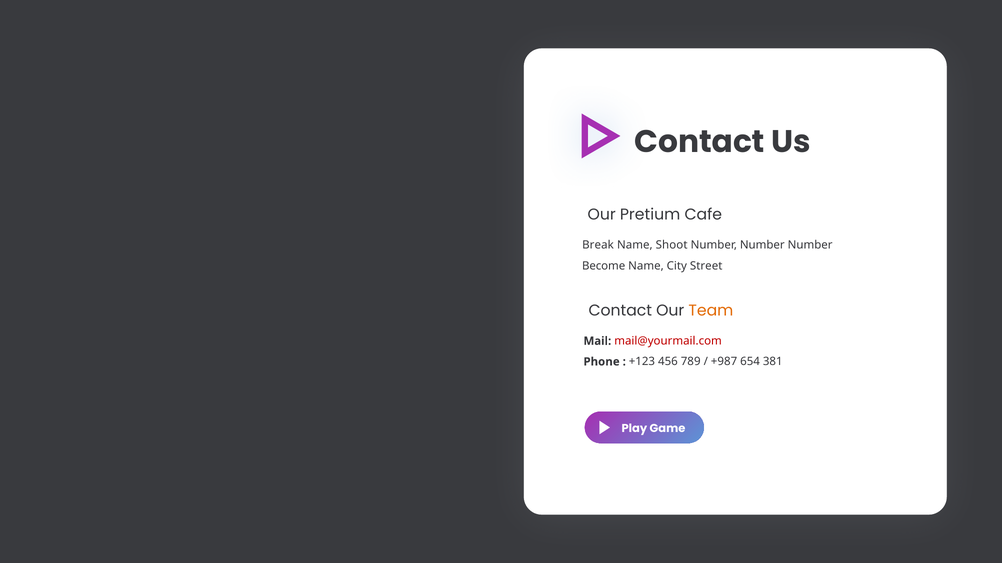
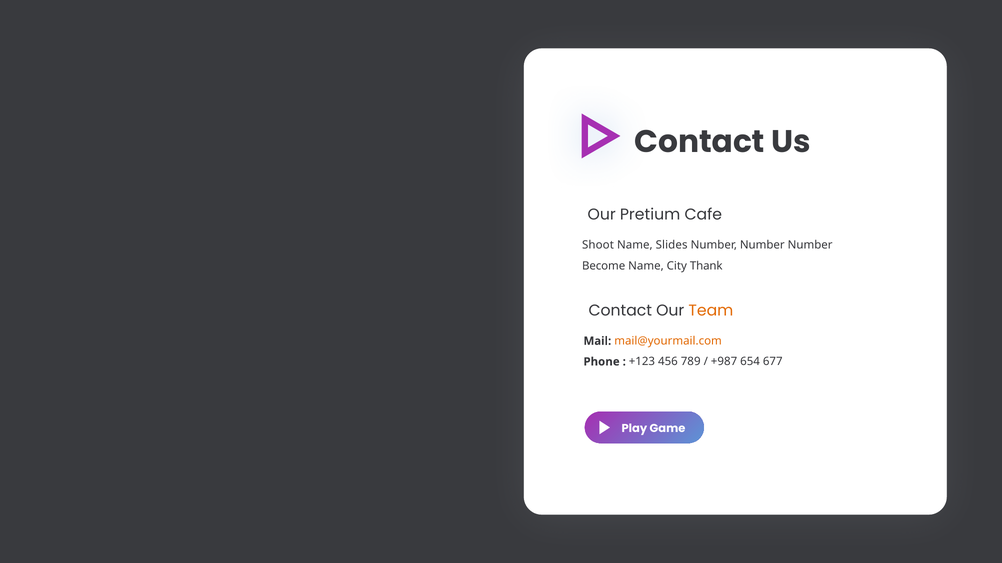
Break: Break -> Shoot (598, 245)
Shoot: Shoot -> Slides (672, 245)
Street: Street -> Thank (706, 266)
mail@yourmail.com colour: red -> orange (668, 341)
381: 381 -> 677 (773, 362)
